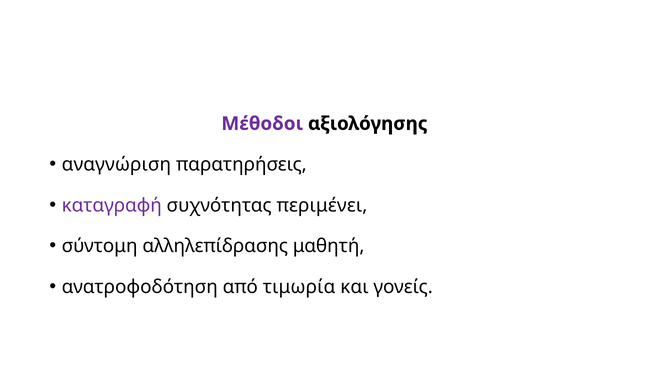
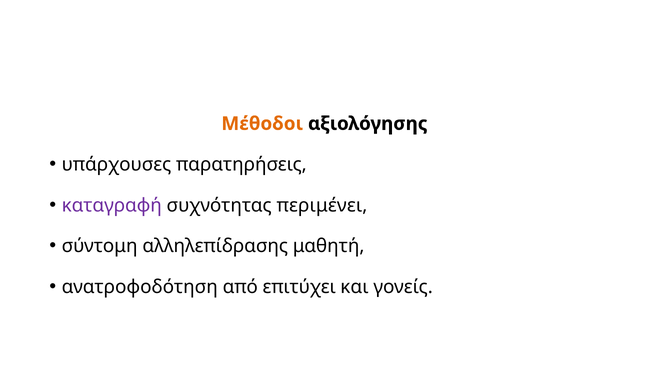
Μέθοδοι colour: purple -> orange (262, 124)
αναγνώριση: αναγνώριση -> υπάρχουσες (116, 165)
τιμωρία: τιμωρία -> επιτύχει (299, 287)
